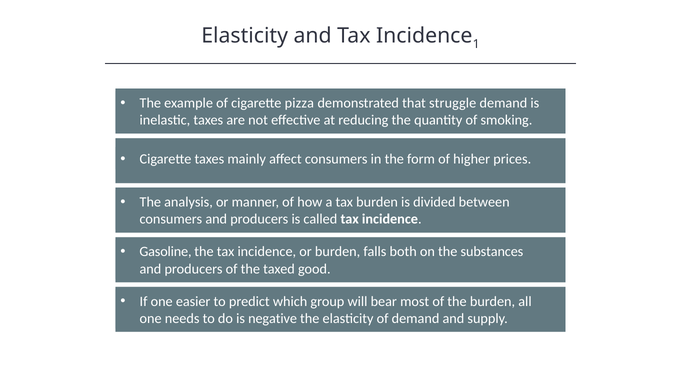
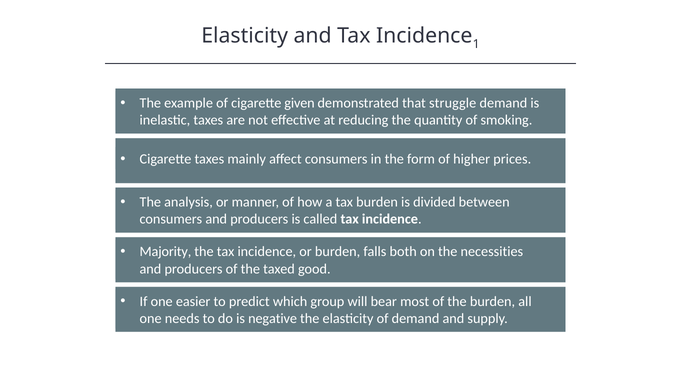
pizza: pizza -> given (300, 103)
Gasoline: Gasoline -> Majority (165, 252)
substances: substances -> necessities (492, 252)
